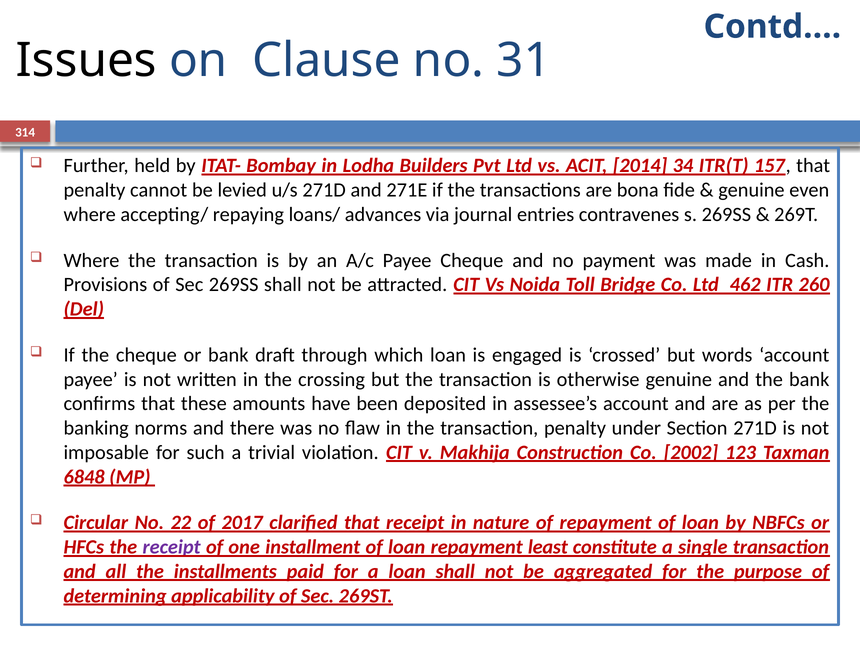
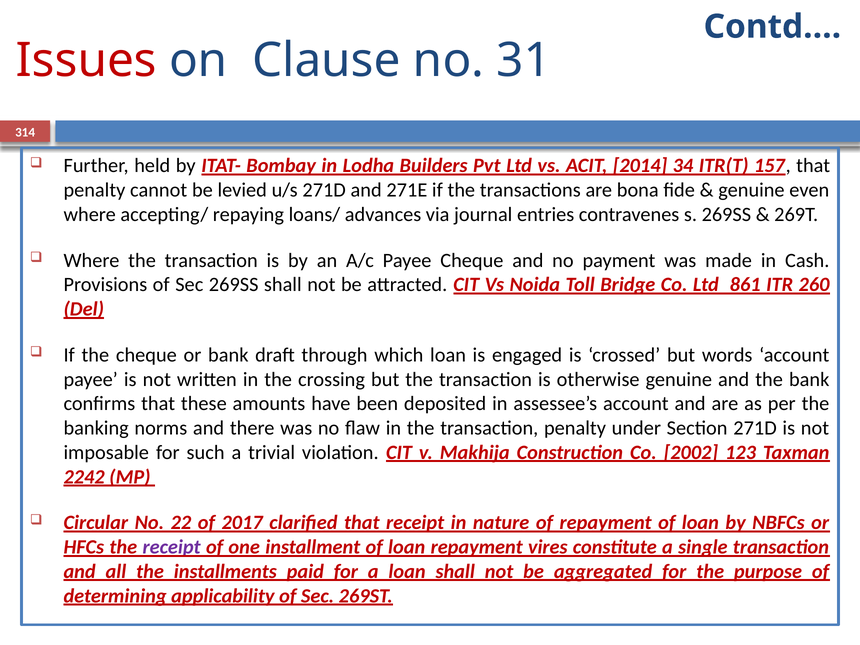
Issues colour: black -> red (86, 61)
462: 462 -> 861 (745, 285)
6848: 6848 -> 2242 (84, 477)
least: least -> vires (548, 547)
